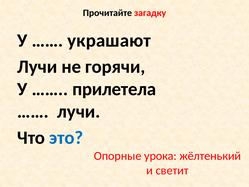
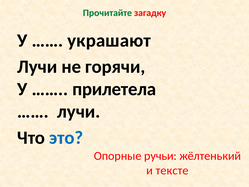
Прочитайте colour: black -> green (107, 13)
урока: урока -> ручьи (160, 156)
светит: светит -> тексте (172, 170)
